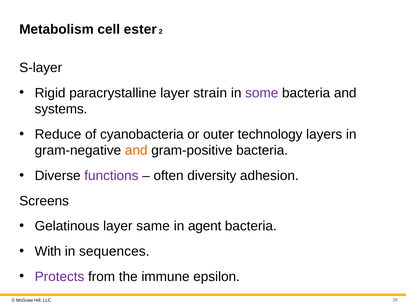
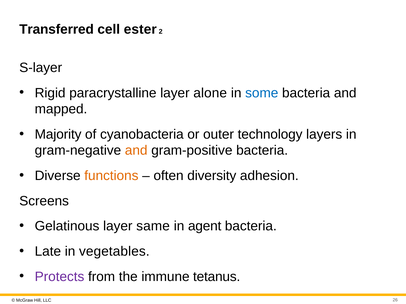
Metabolism: Metabolism -> Transferred (57, 30)
strain: strain -> alone (210, 93)
some colour: purple -> blue (262, 93)
systems: systems -> mapped (61, 109)
Reduce: Reduce -> Majority (58, 135)
functions colour: purple -> orange (111, 176)
With: With -> Late (48, 252)
sequences: sequences -> vegetables (114, 252)
epsilon: epsilon -> tetanus (217, 277)
